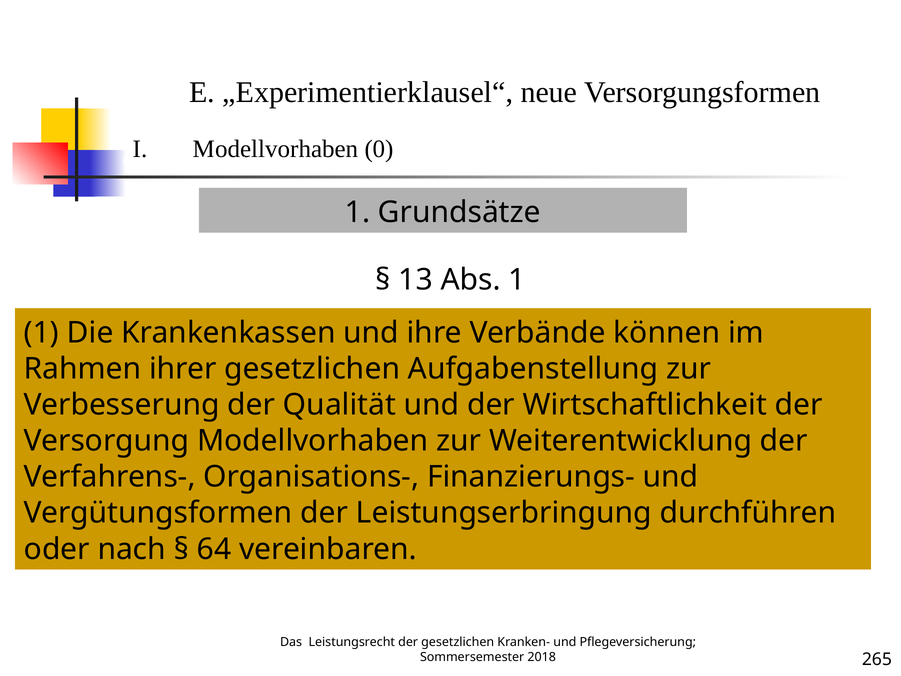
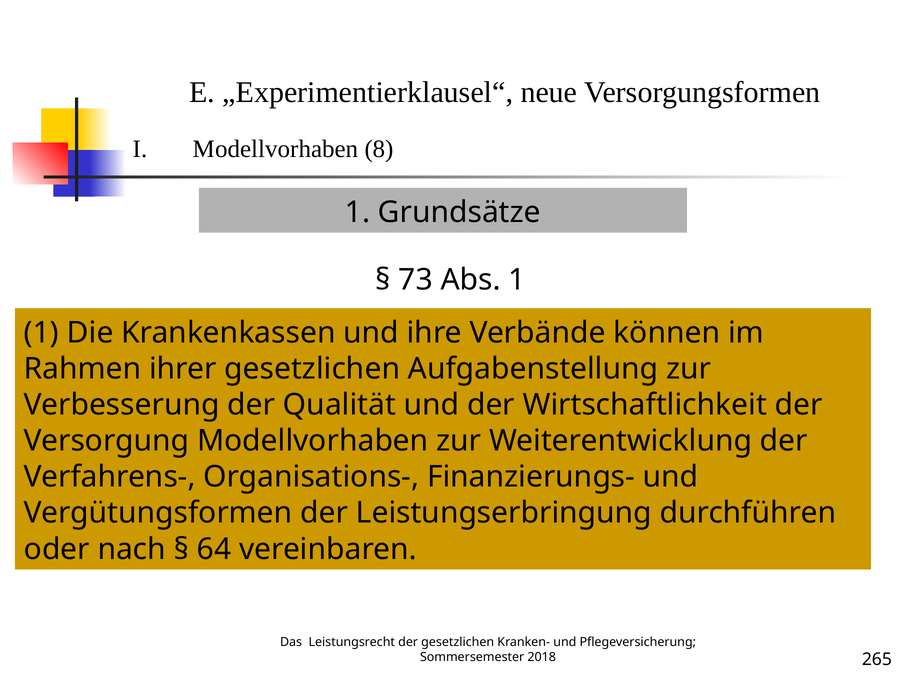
0: 0 -> 8 (379, 149)
13: 13 -> 73 (416, 280)
